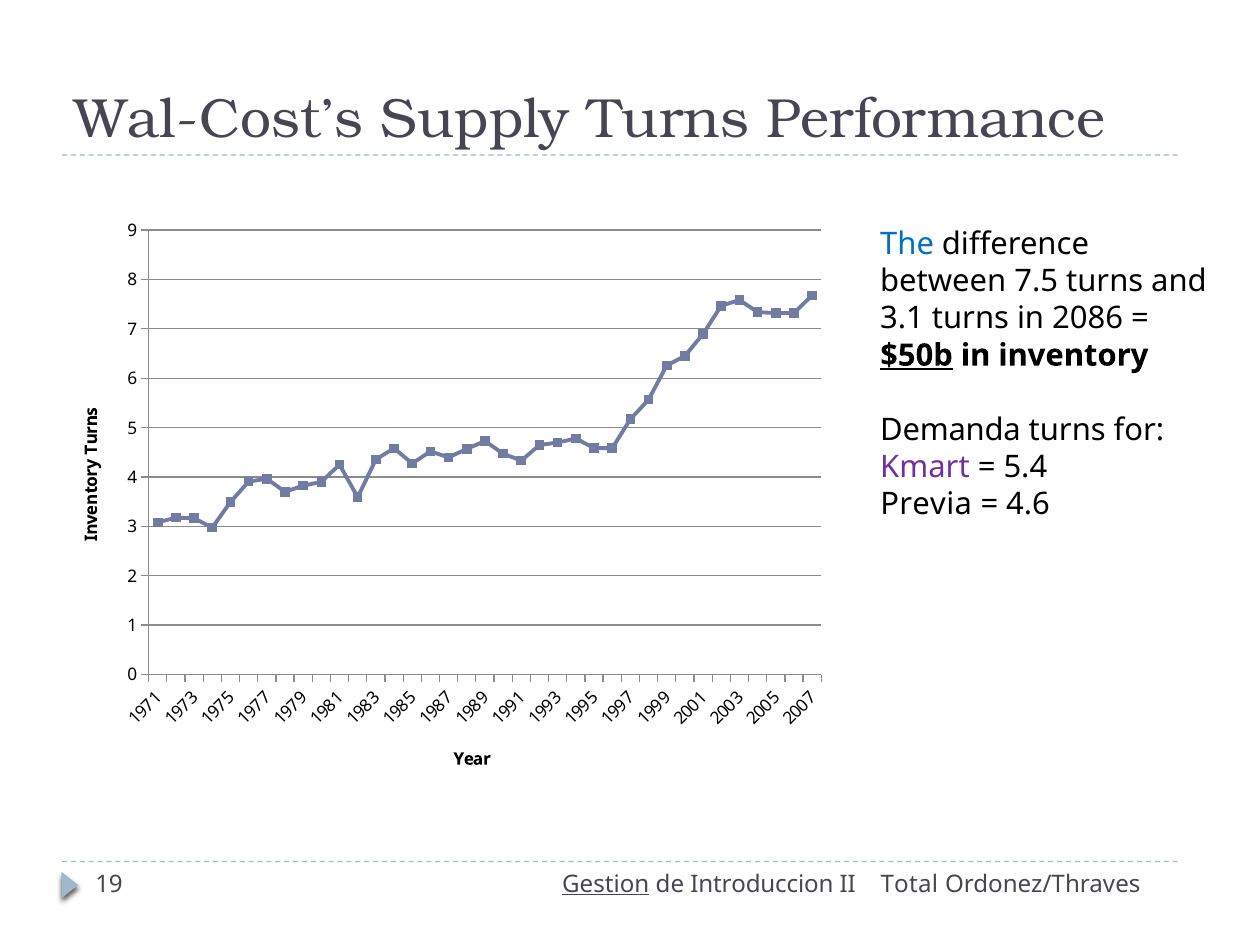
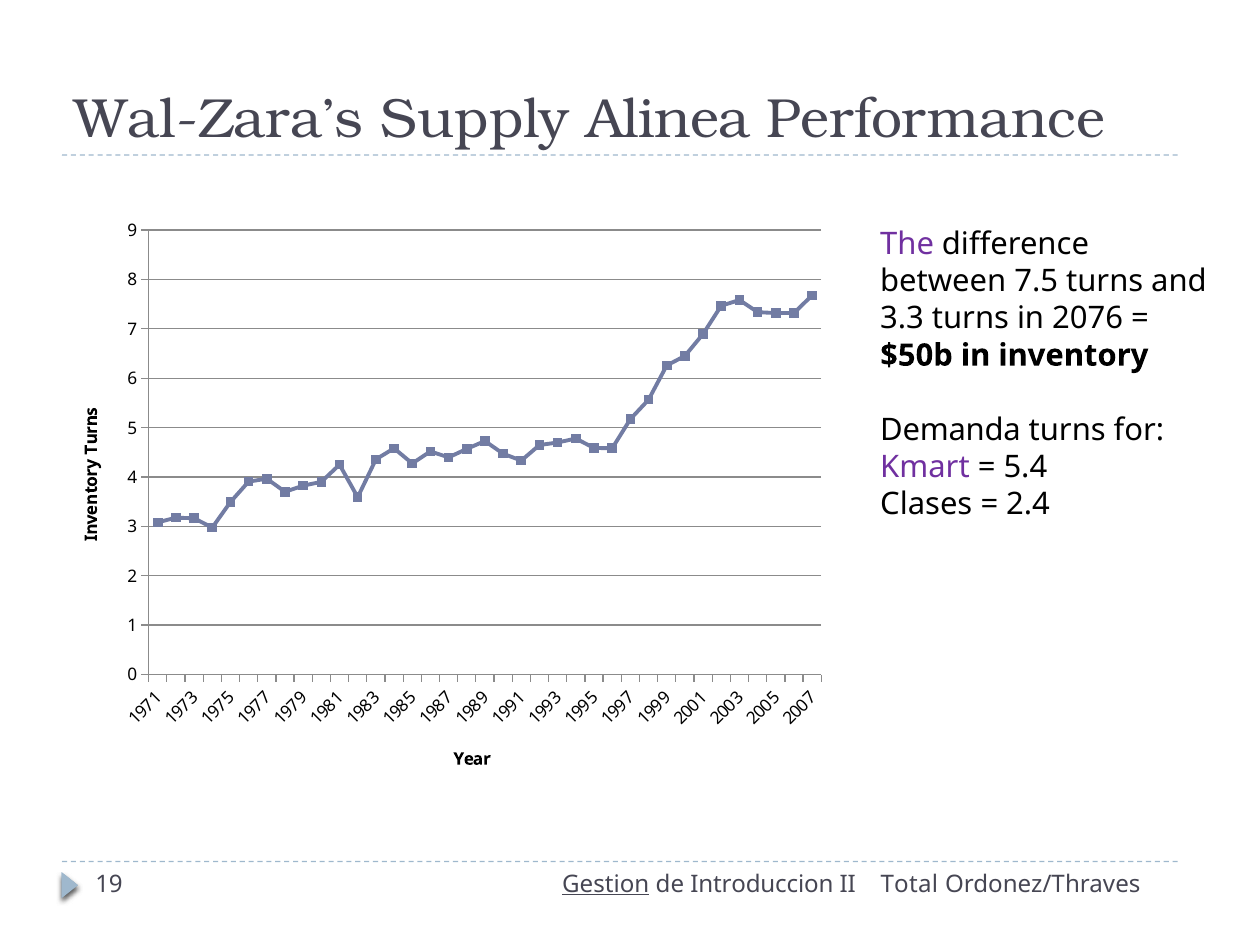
Wal-Cost’s: Wal-Cost’s -> Wal-Zara’s (219, 120)
Supply Turns: Turns -> Alinea (668, 120)
The colour: blue -> purple (907, 244)
3.1: 3.1 -> 3.3 (902, 318)
2086: 2086 -> 2076 (1088, 318)
$50b underline: present -> none (917, 355)
Previa: Previa -> Clases (926, 504)
4.6: 4.6 -> 2.4 (1028, 504)
